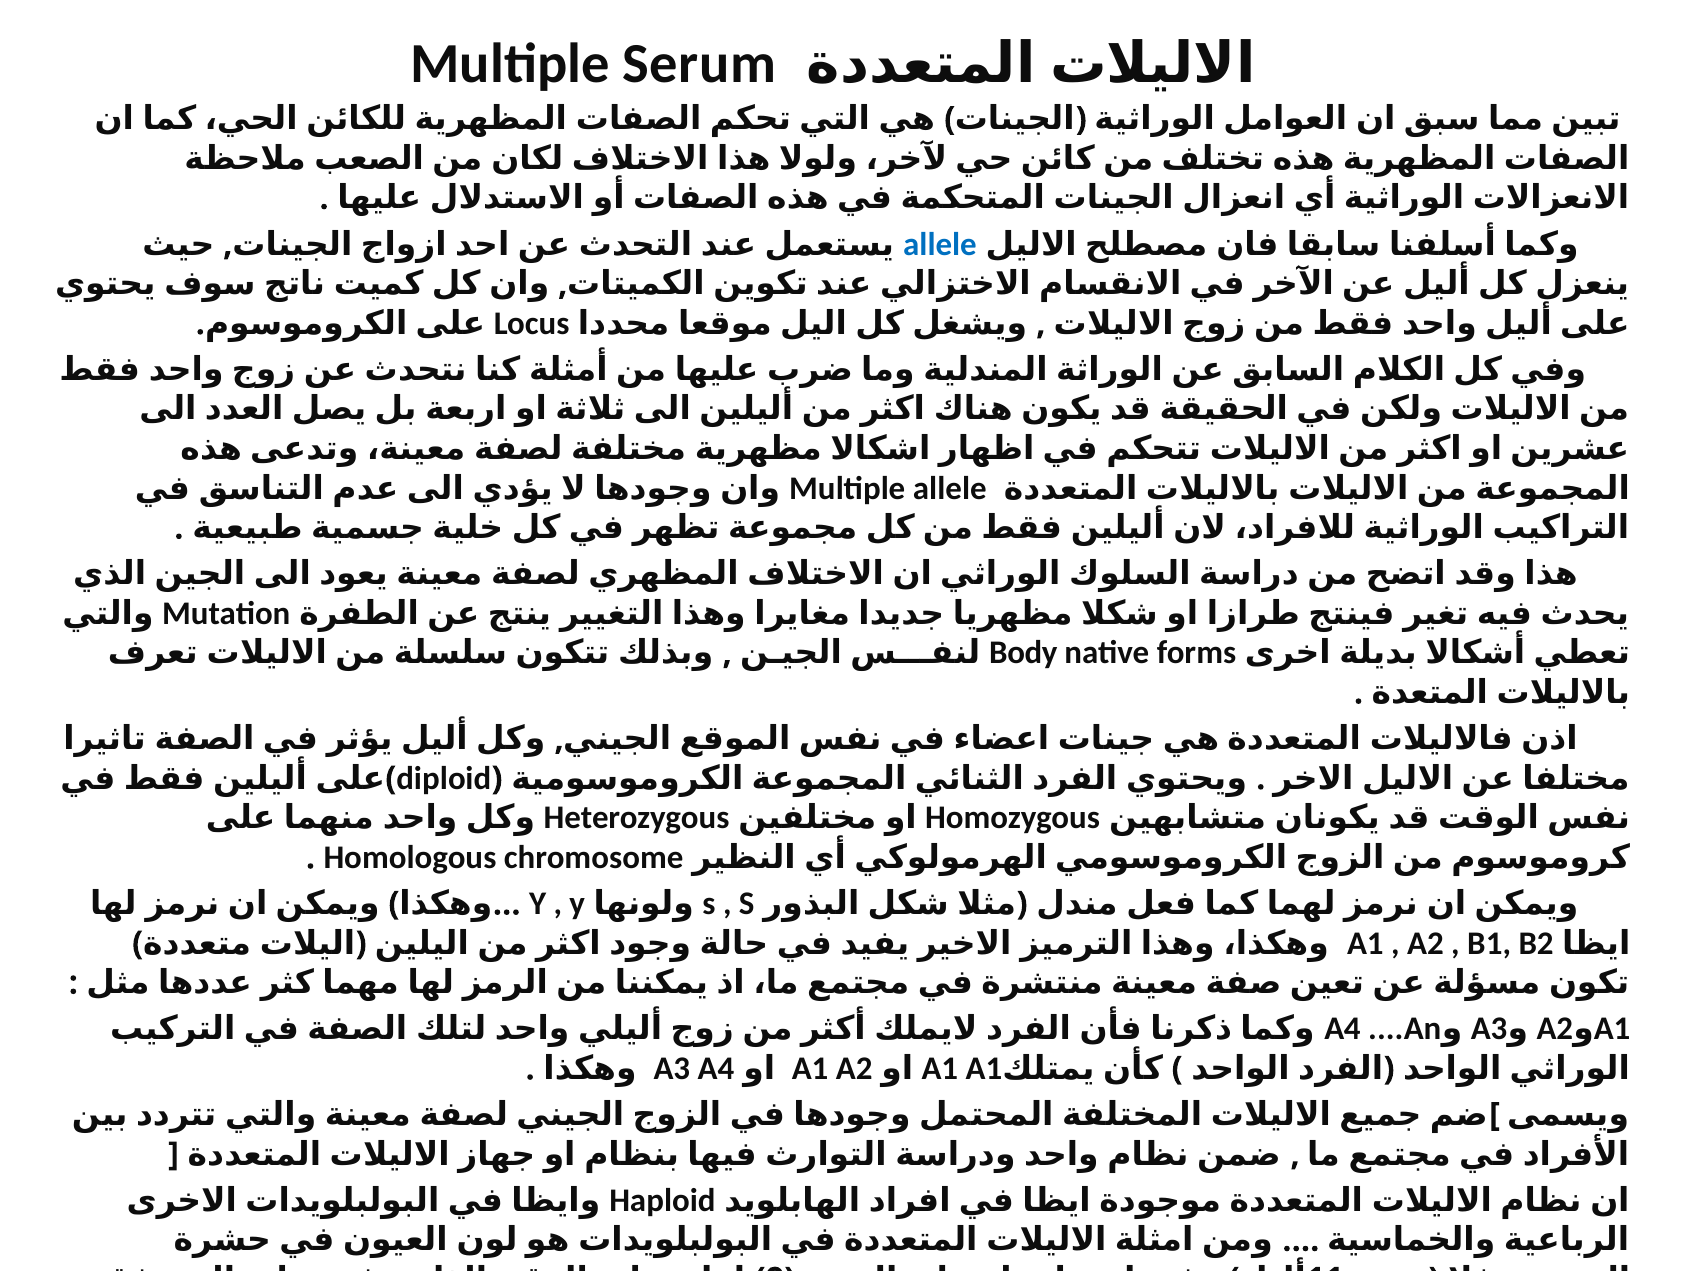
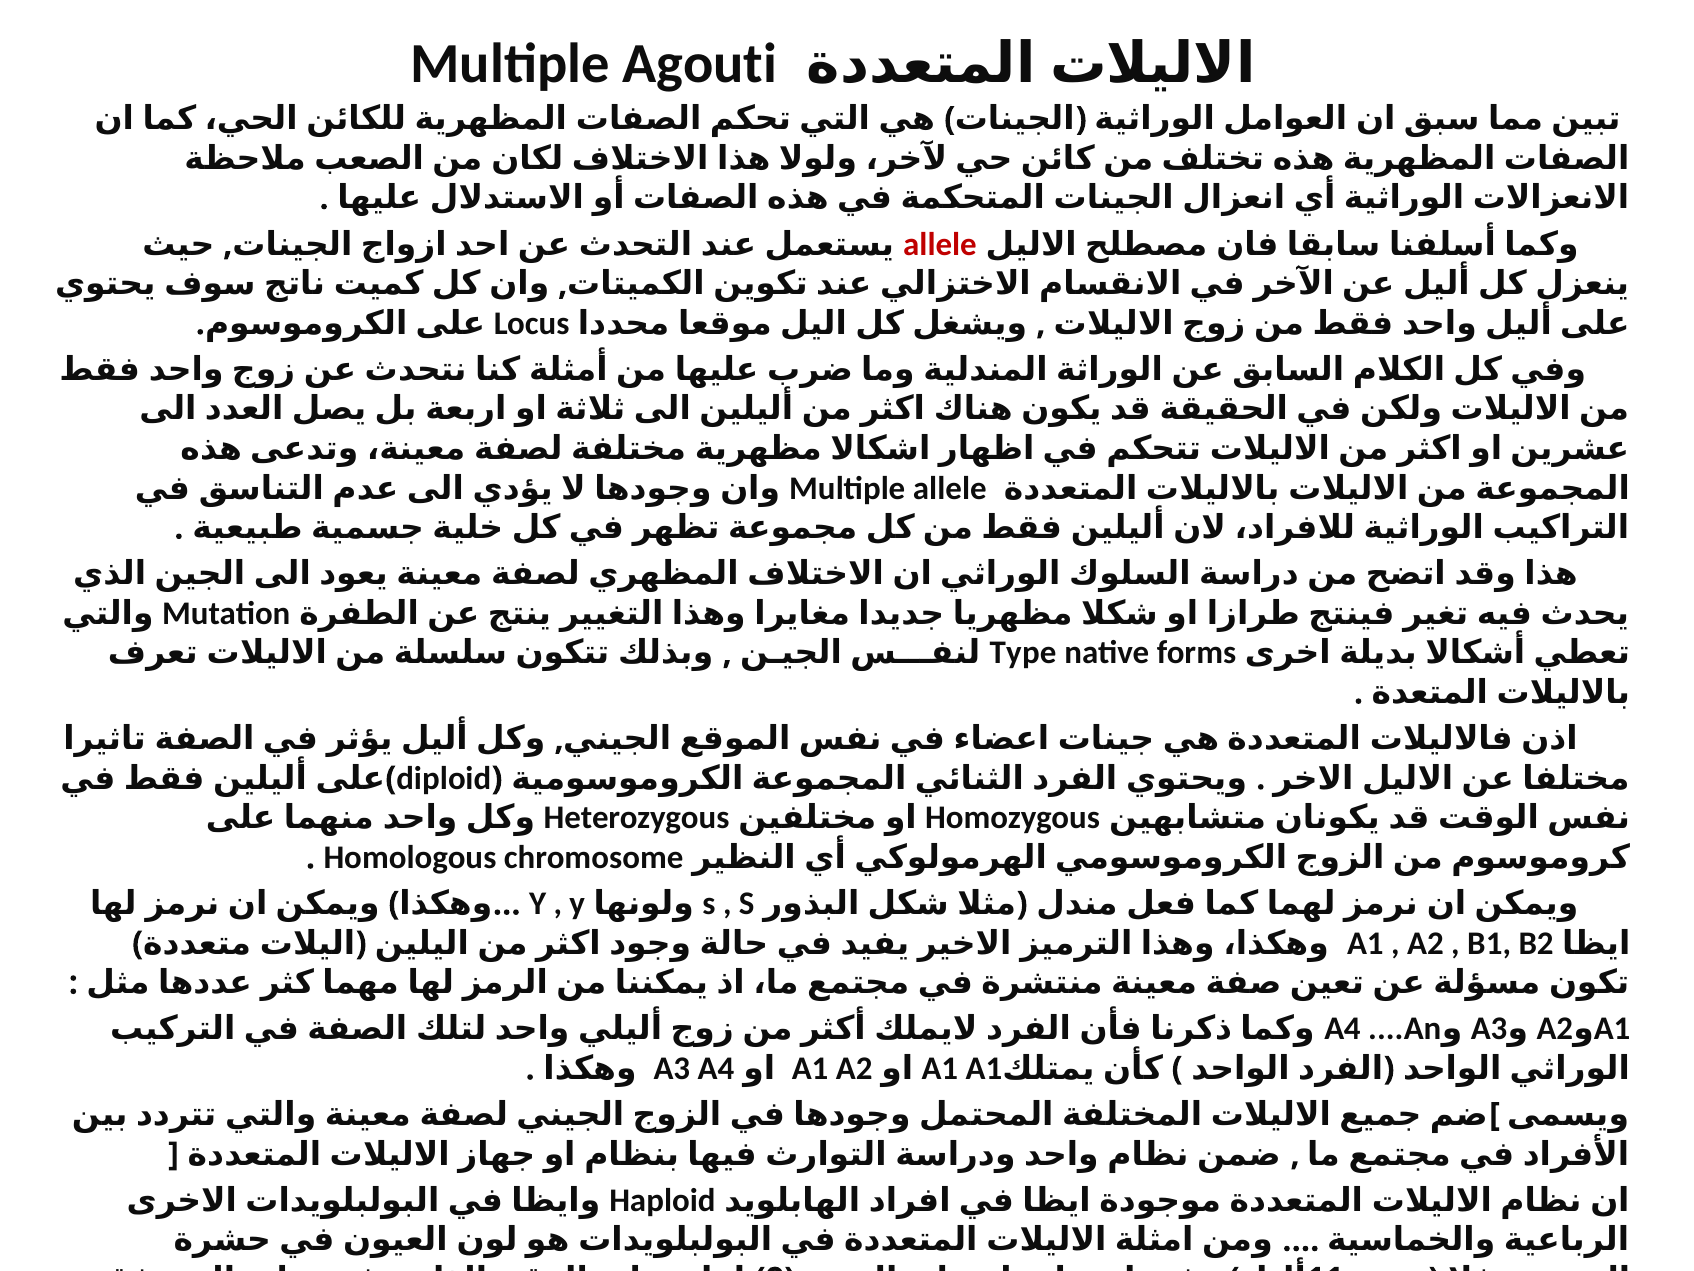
Serum: Serum -> Agouti (700, 64)
allele colour: blue -> red (940, 244)
Body: Body -> Type (1023, 653)
